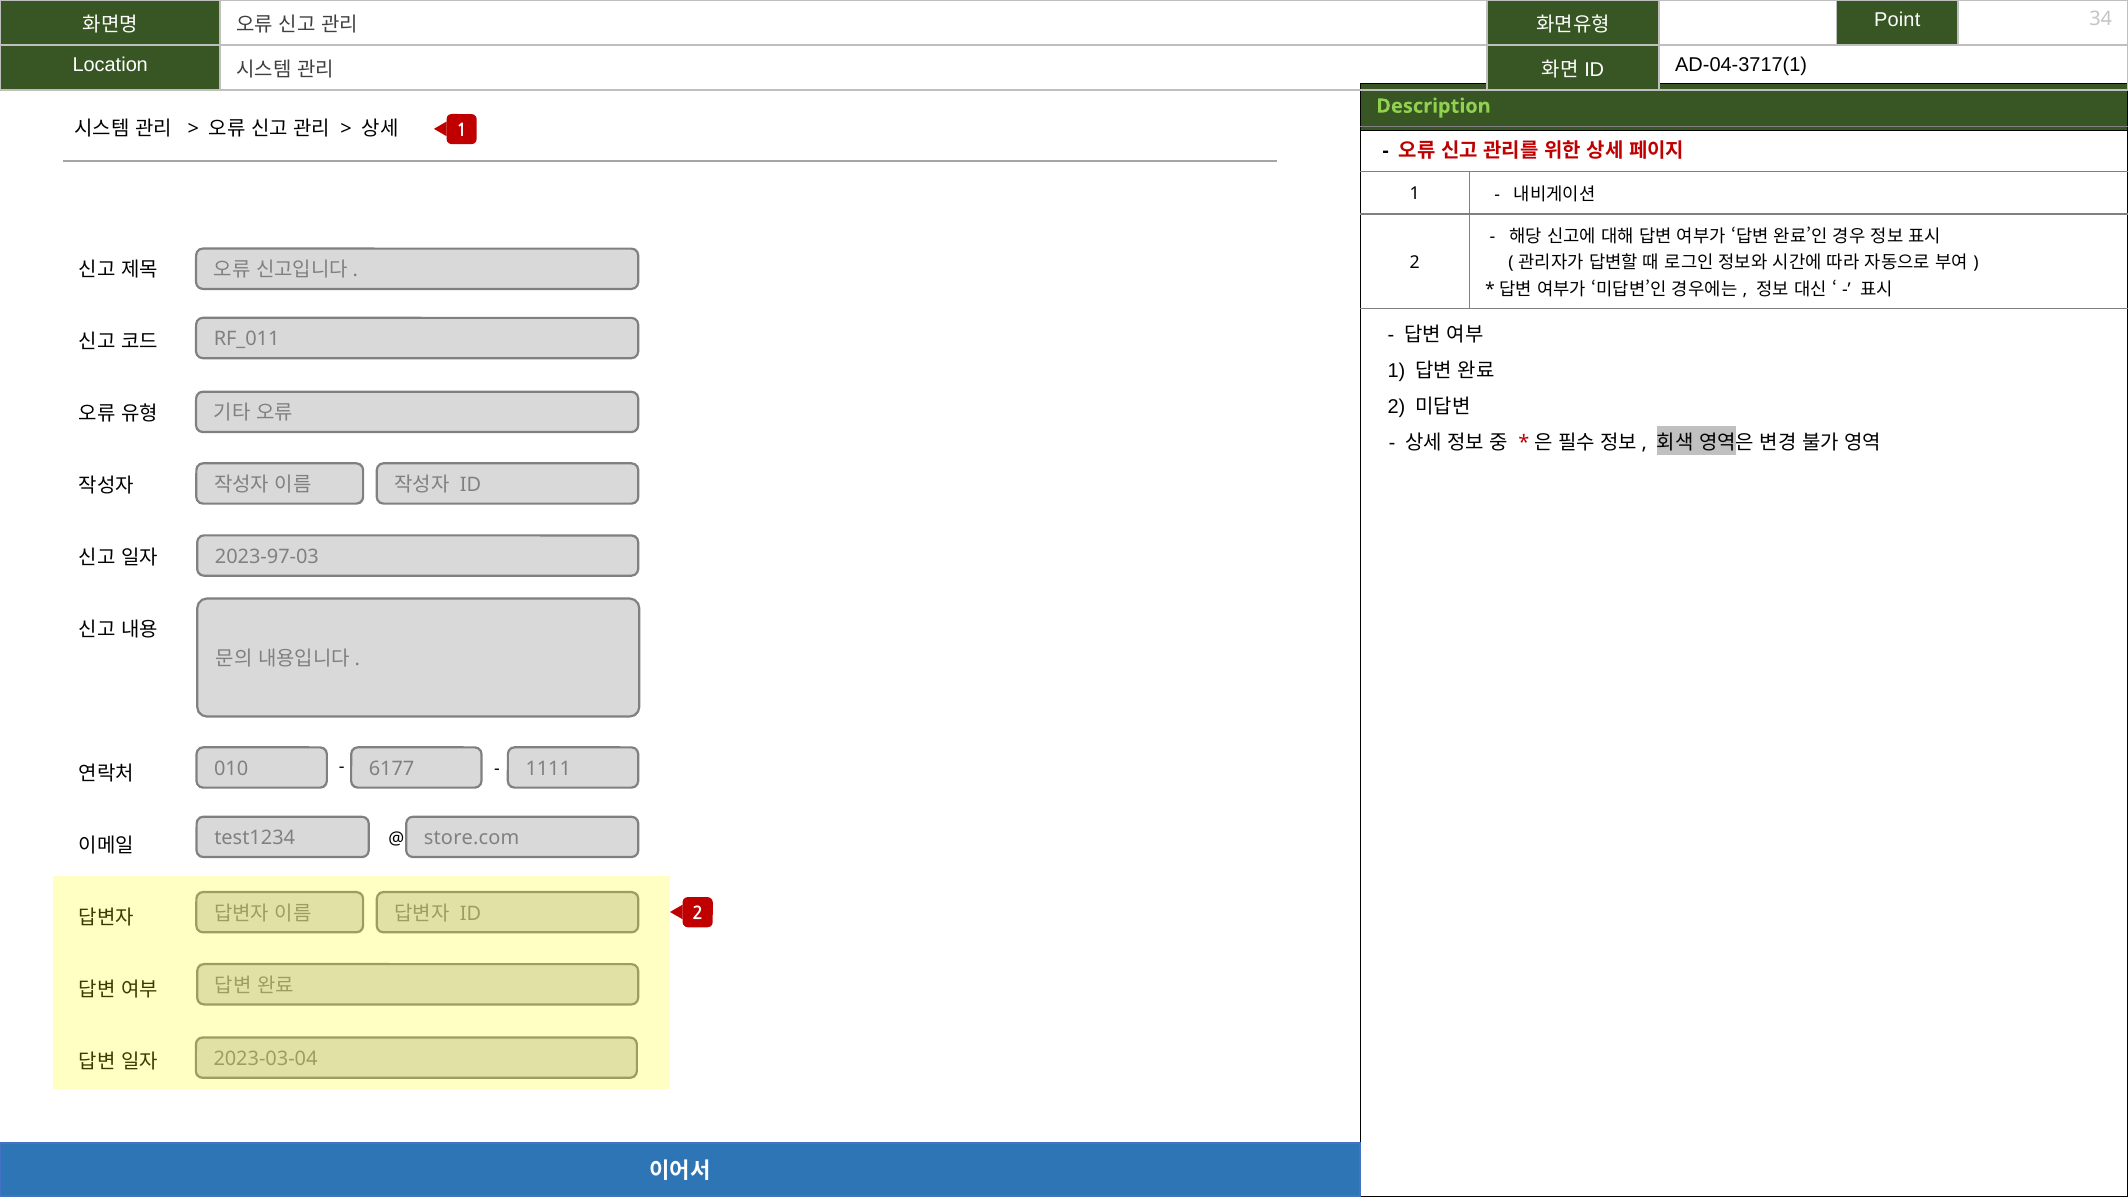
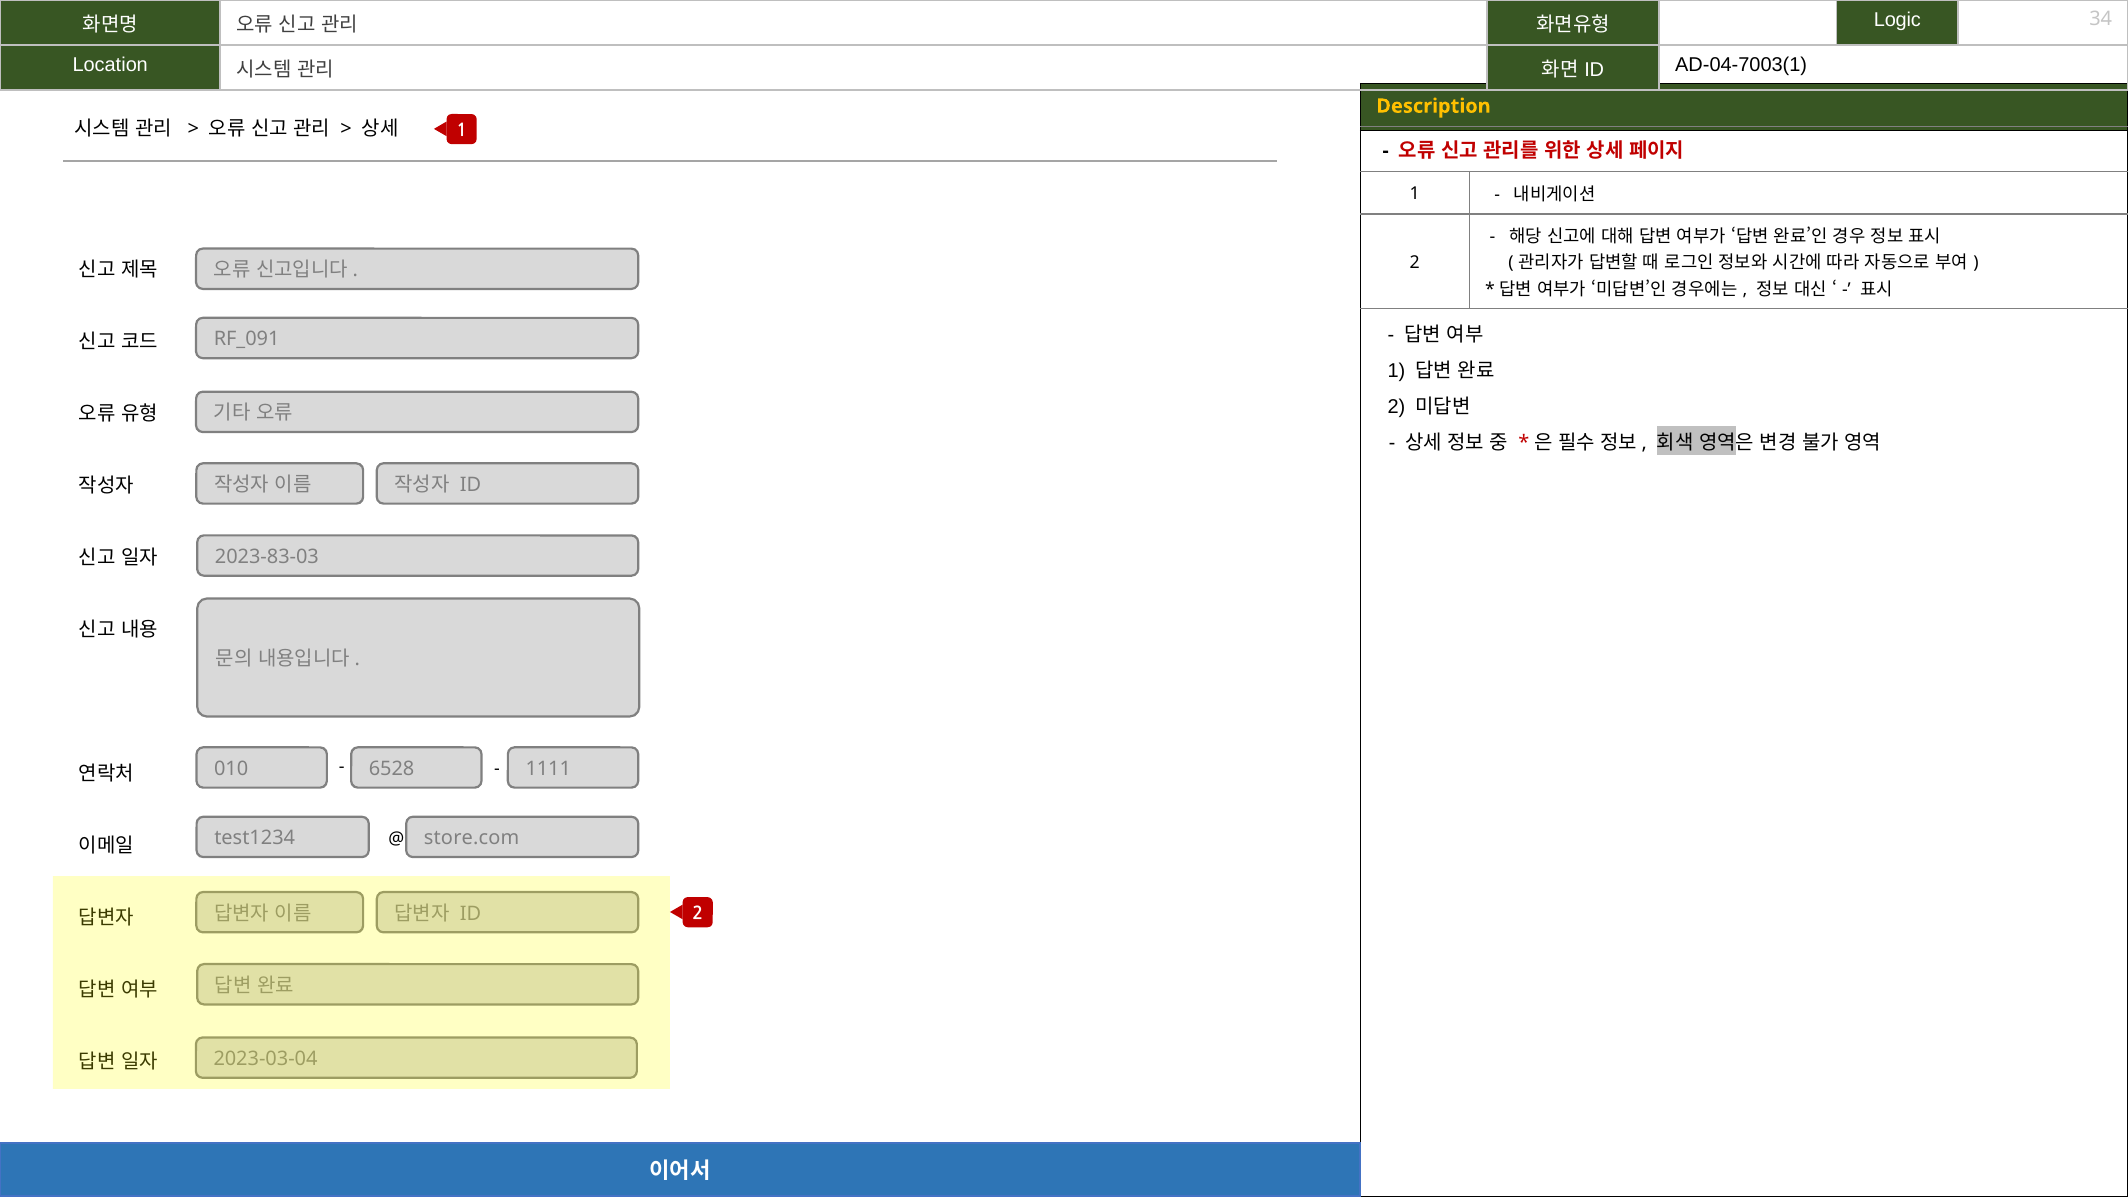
Point: Point -> Logic (1897, 19)
AD-04-3717(1: AD-04-3717(1 -> AD-04-7003(1 (1741, 64)
Description colour: light green -> yellow (1434, 106)
RF_011: RF_011 -> RF_091 (247, 339)
2023-97-03: 2023-97-03 -> 2023-83-03 (267, 557)
6177: 6177 -> 6528 (392, 769)
